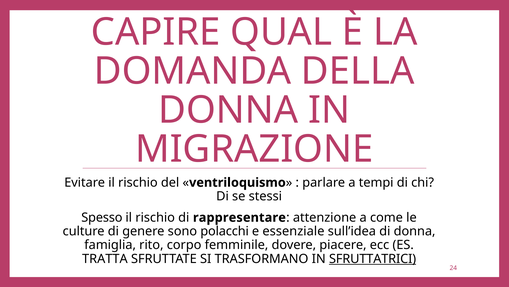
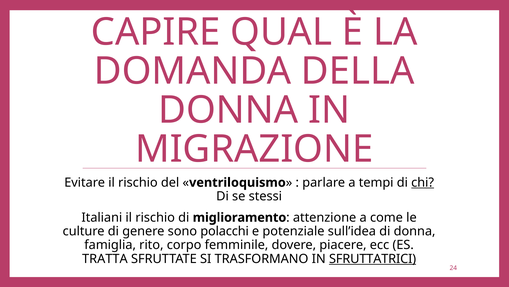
chi underline: none -> present (423, 182)
Spesso: Spesso -> Italiani (102, 217)
rappresentare: rappresentare -> miglioramento (240, 217)
essenziale: essenziale -> potenziale (293, 231)
